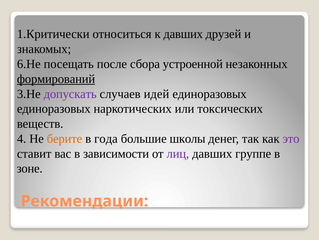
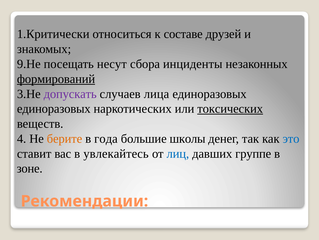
к давших: давших -> составе (183, 34)
6.Не: 6.Не -> 9.Не (29, 64)
после: после -> несут (112, 64)
устроенной: устроенной -> инциденты (193, 64)
идей: идей -> лица (156, 94)
токсических underline: none -> present (230, 109)
это colour: purple -> blue (291, 138)
зависимости: зависимости -> увлекайтесь (116, 153)
лиц colour: purple -> blue (178, 153)
